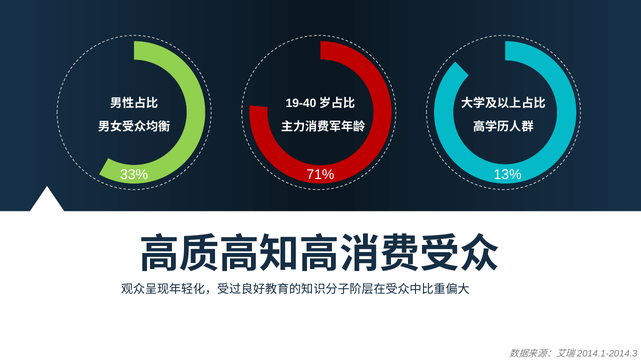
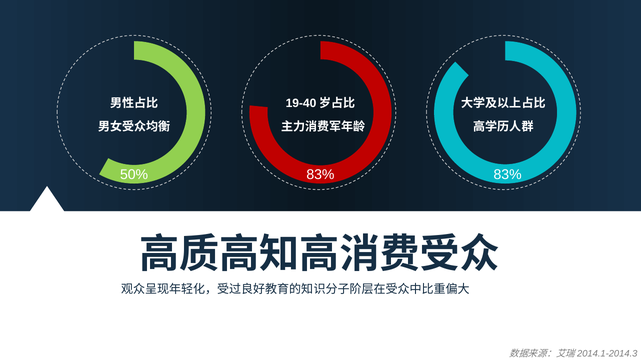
33%: 33% -> 50% (134, 175)
71%: 71% -> 83% (320, 175)
13%: 13% -> 83% (508, 175)
